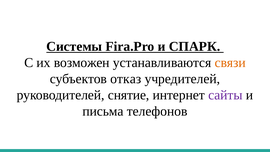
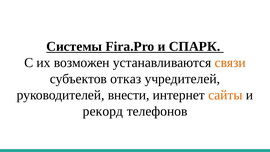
снятие: снятие -> внести (129, 95)
сайты colour: purple -> orange (225, 95)
письма: письма -> рекорд (103, 111)
